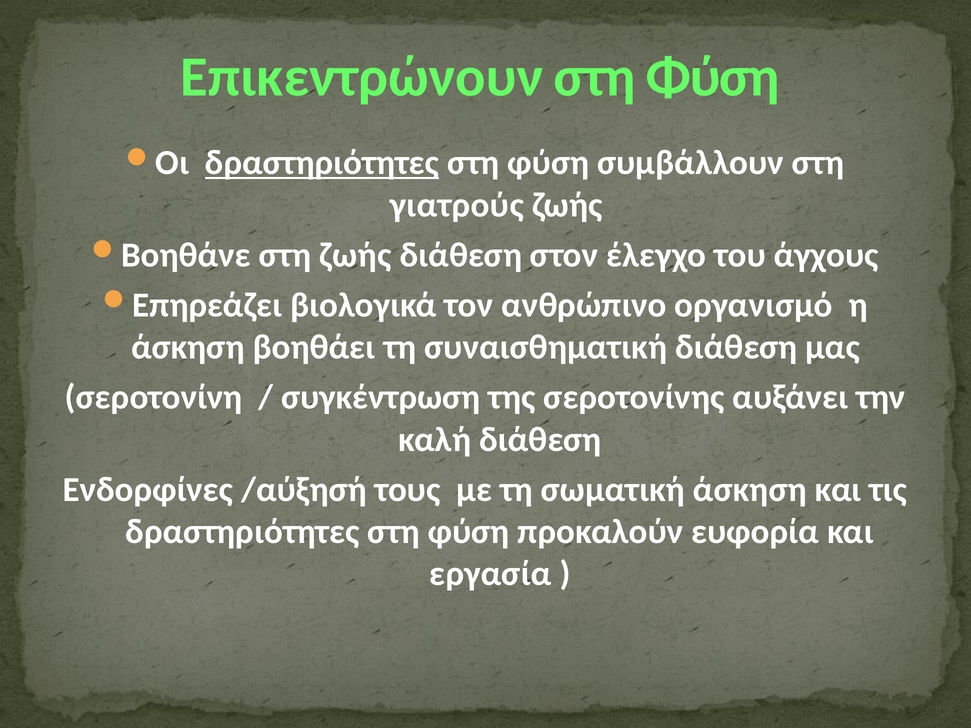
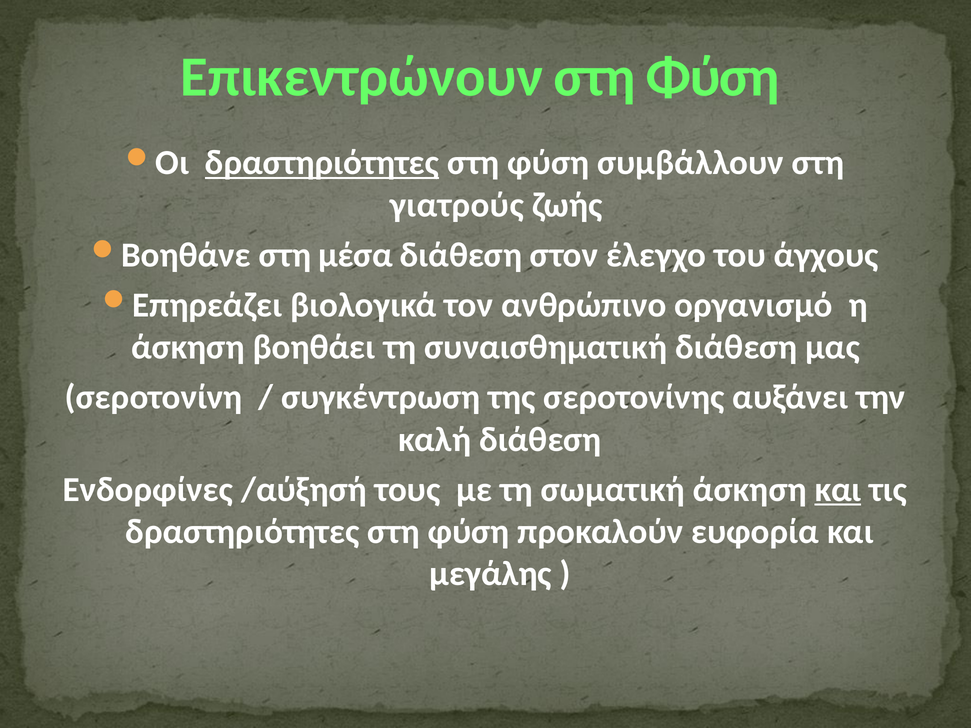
στη ζωής: ζωής -> μέσα (356, 255)
και underline: none -> present (838, 490)
εργασία: εργασία -> μεγάλης (491, 574)
